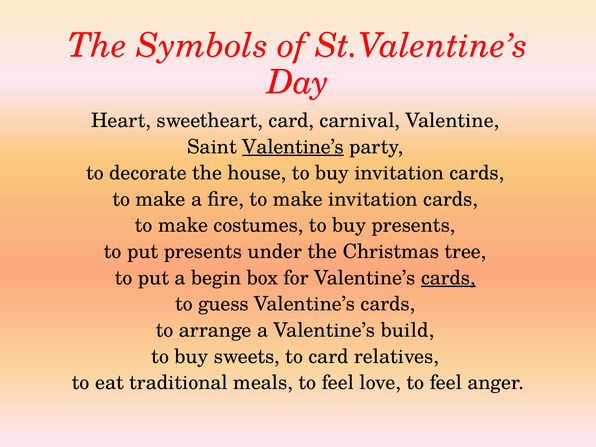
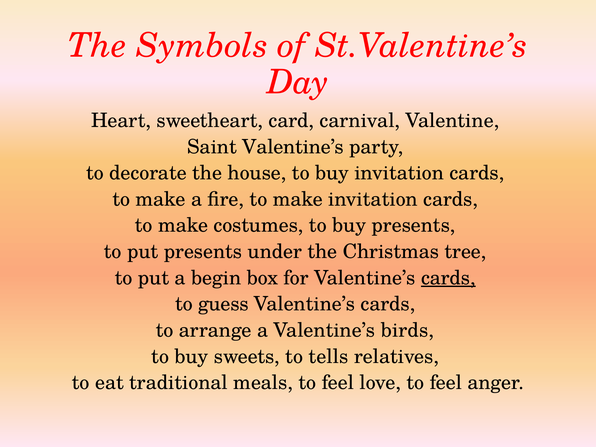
Valentine’s underline: present -> none (293, 147)
build: build -> birds (408, 330)
to card: card -> tells (328, 356)
